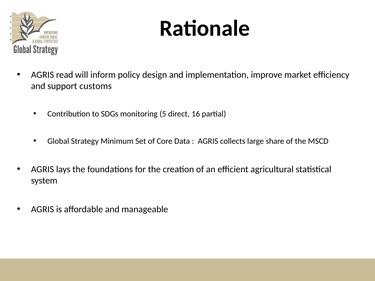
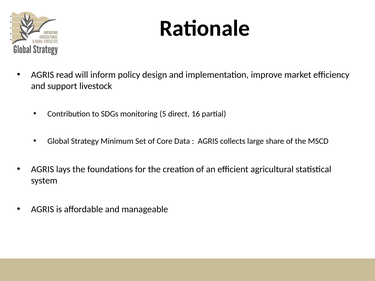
customs: customs -> livestock (96, 86)
